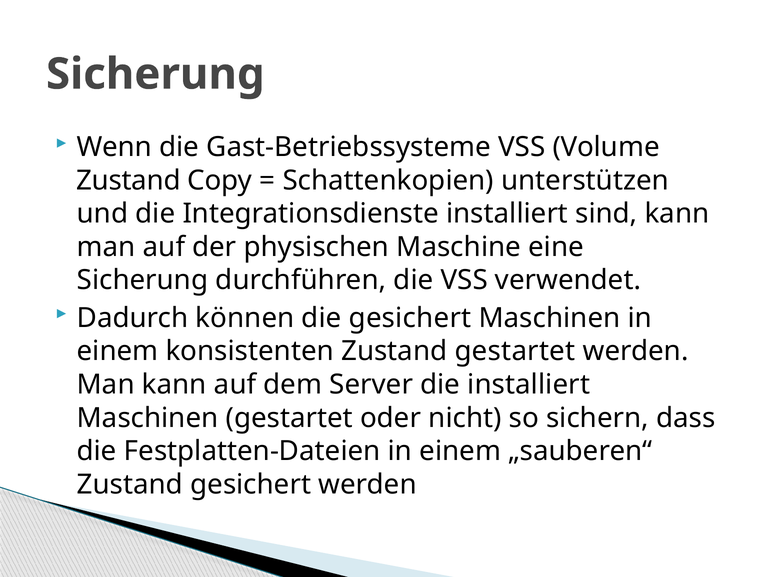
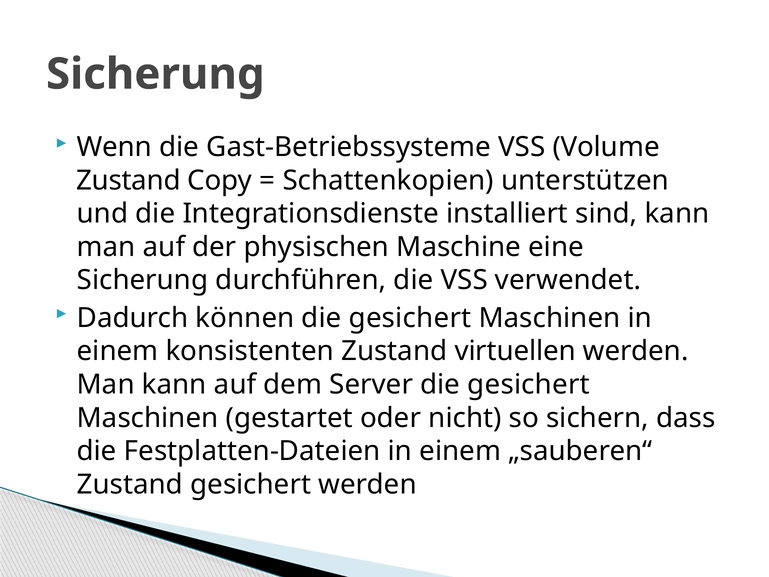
Zustand gestartet: gestartet -> virtuellen (515, 351)
Server die installiert: installiert -> gesichert (529, 384)
